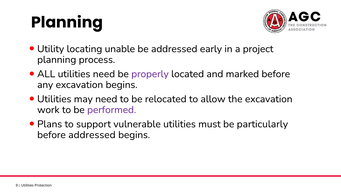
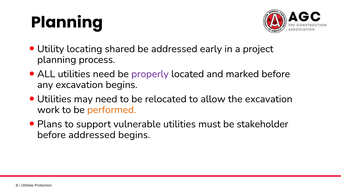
unable: unable -> shared (120, 49)
performed colour: purple -> orange (112, 110)
particularly: particularly -> stakeholder (262, 124)
